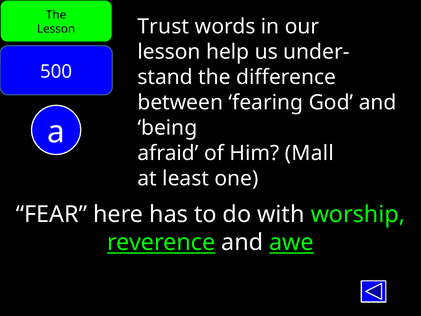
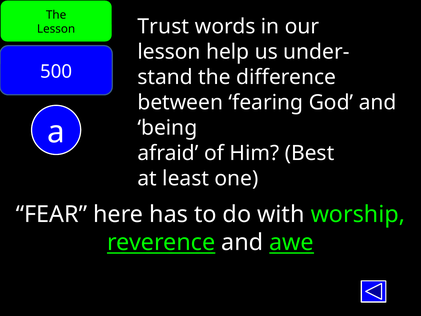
Mall: Mall -> Best (310, 153)
